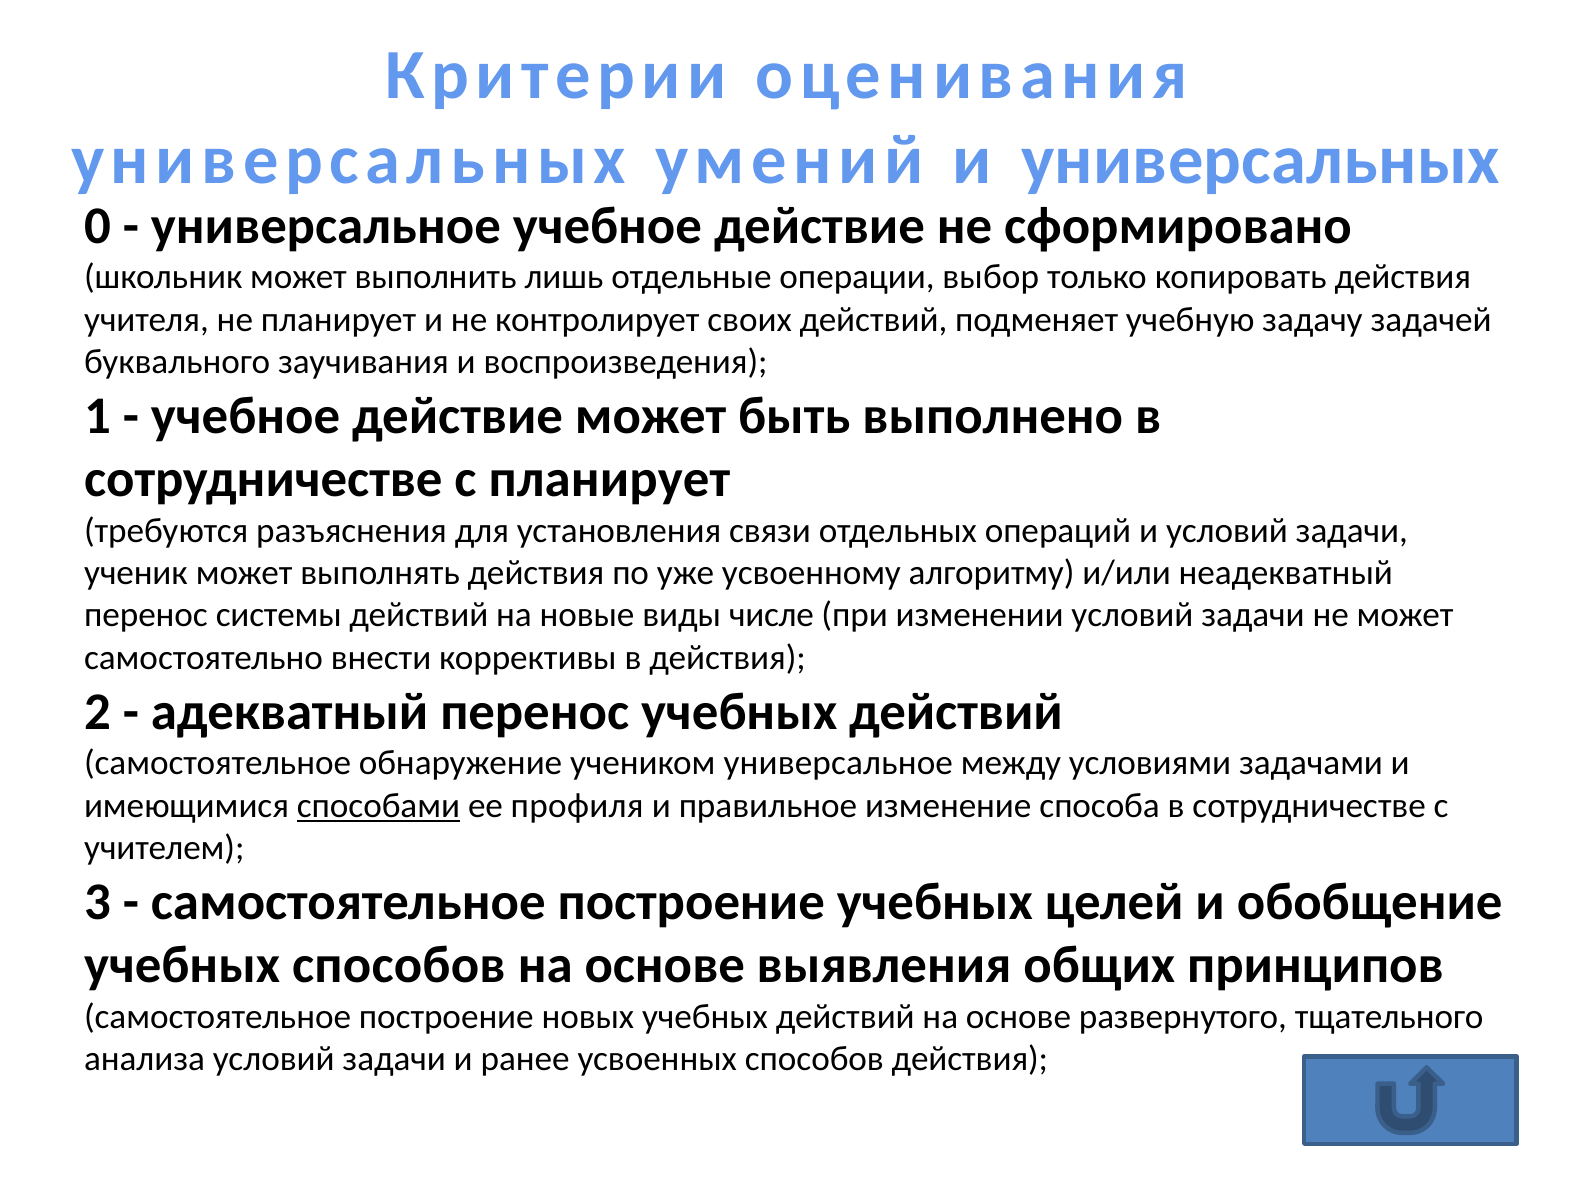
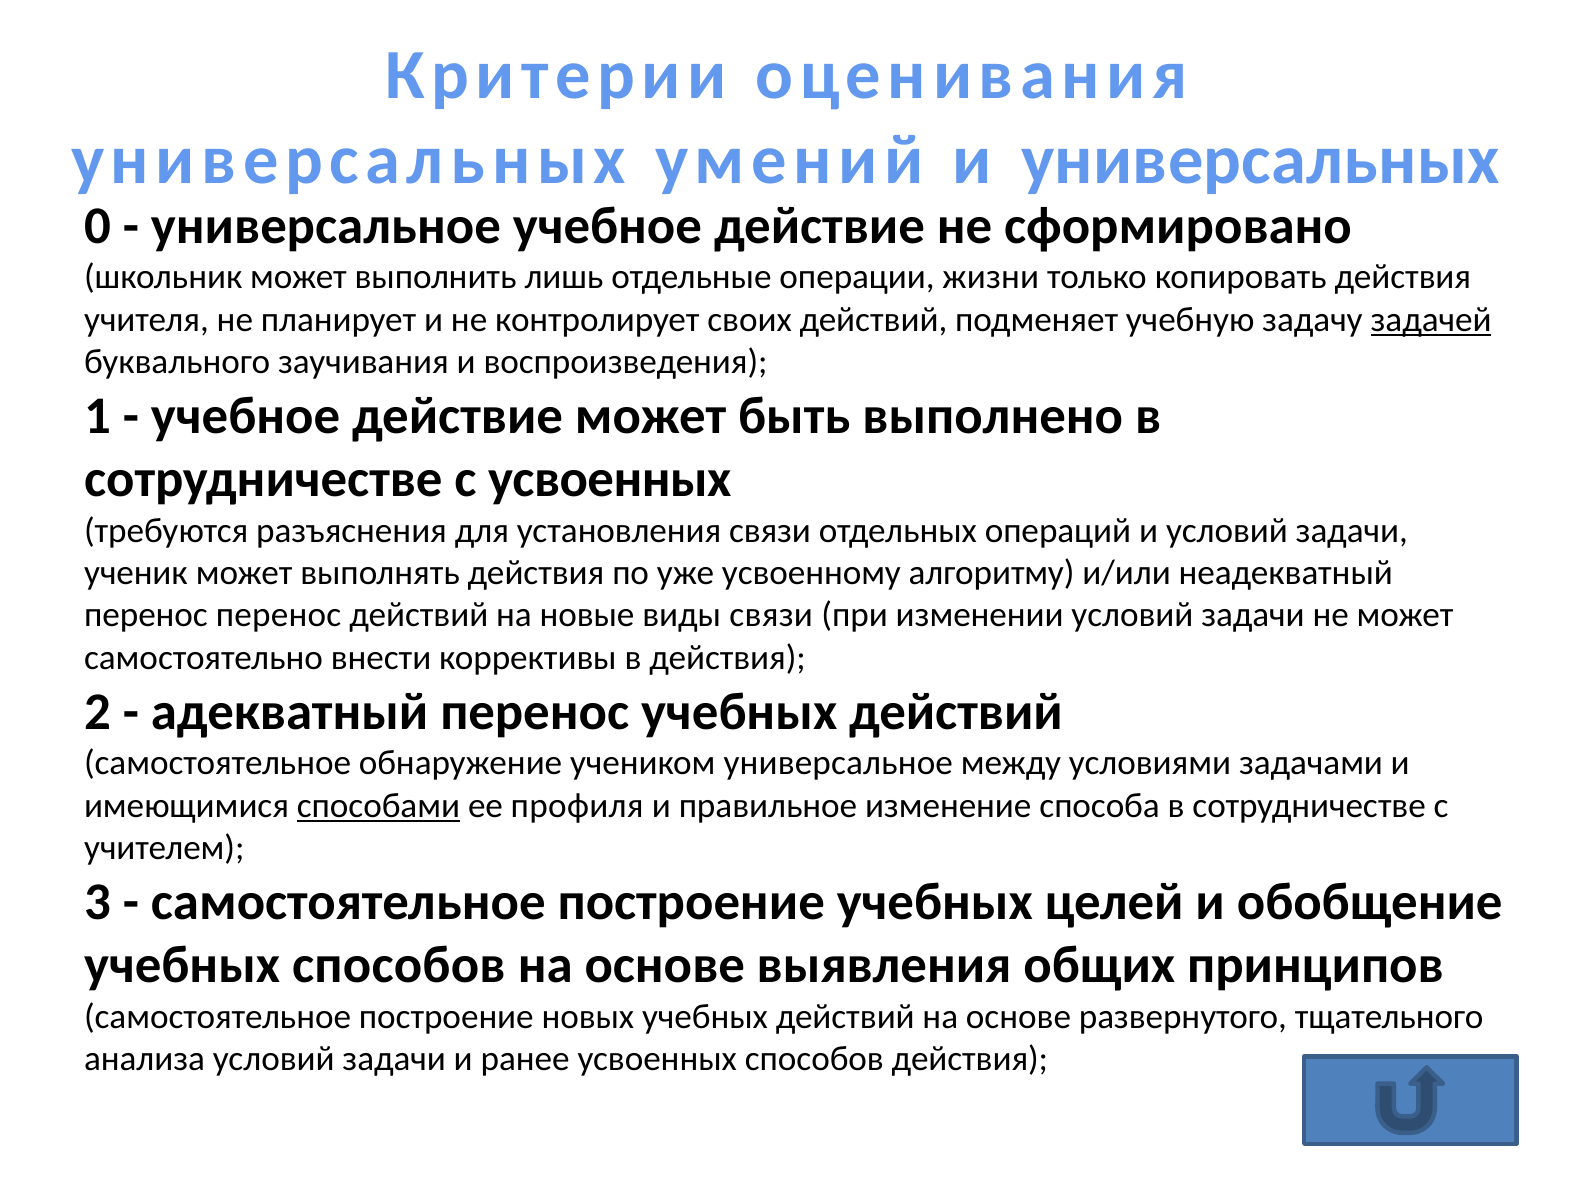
выбор: выбор -> жизни (991, 277)
задачей underline: none -> present (1431, 319)
с планирует: планирует -> усвоенных (610, 479)
перенос системы: системы -> перенос (279, 615)
виды числе: числе -> связи (771, 615)
